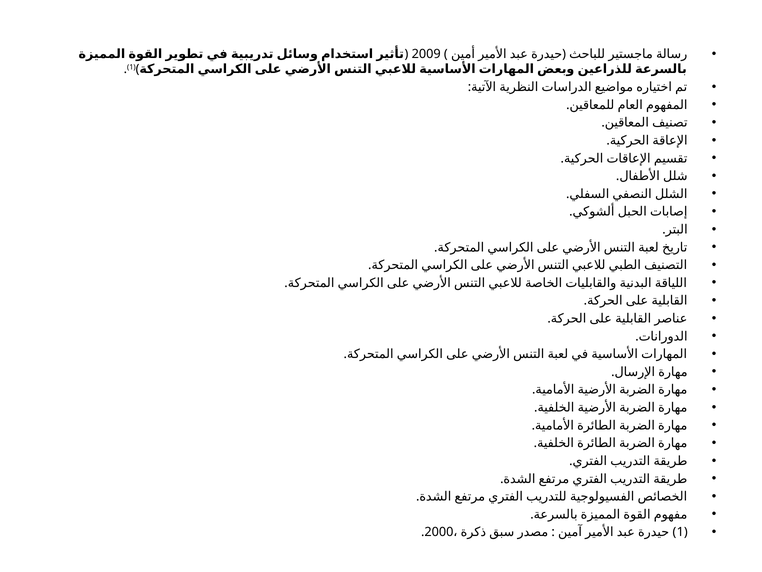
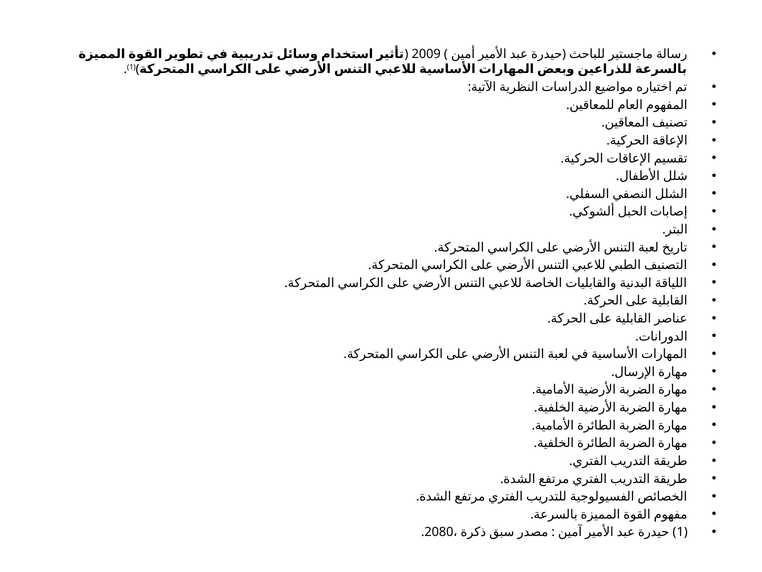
2000: 2000 -> 2080 (439, 532)
